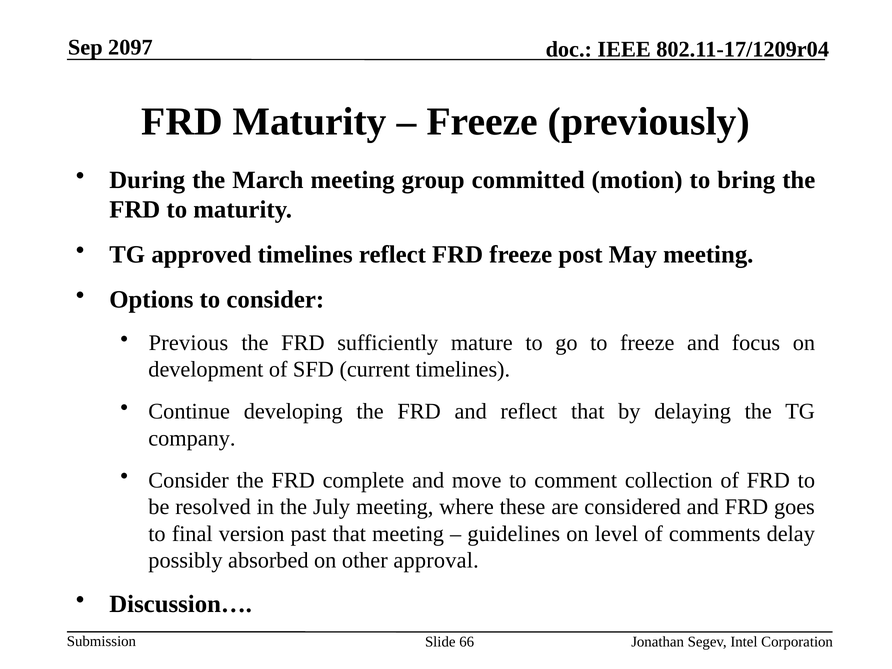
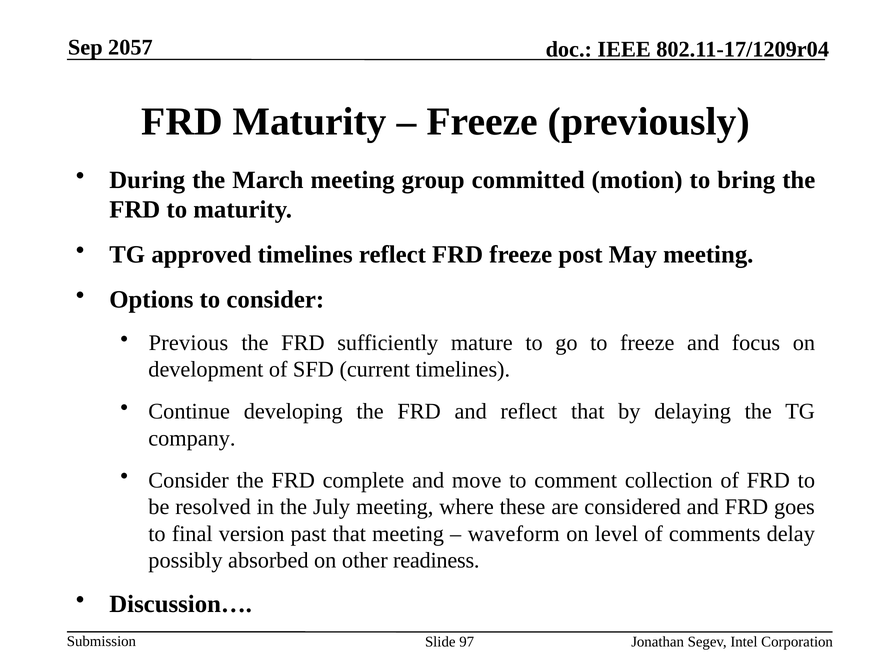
2097: 2097 -> 2057 (130, 47)
guidelines: guidelines -> waveform (514, 534)
approval: approval -> readiness (436, 560)
66: 66 -> 97 (467, 642)
